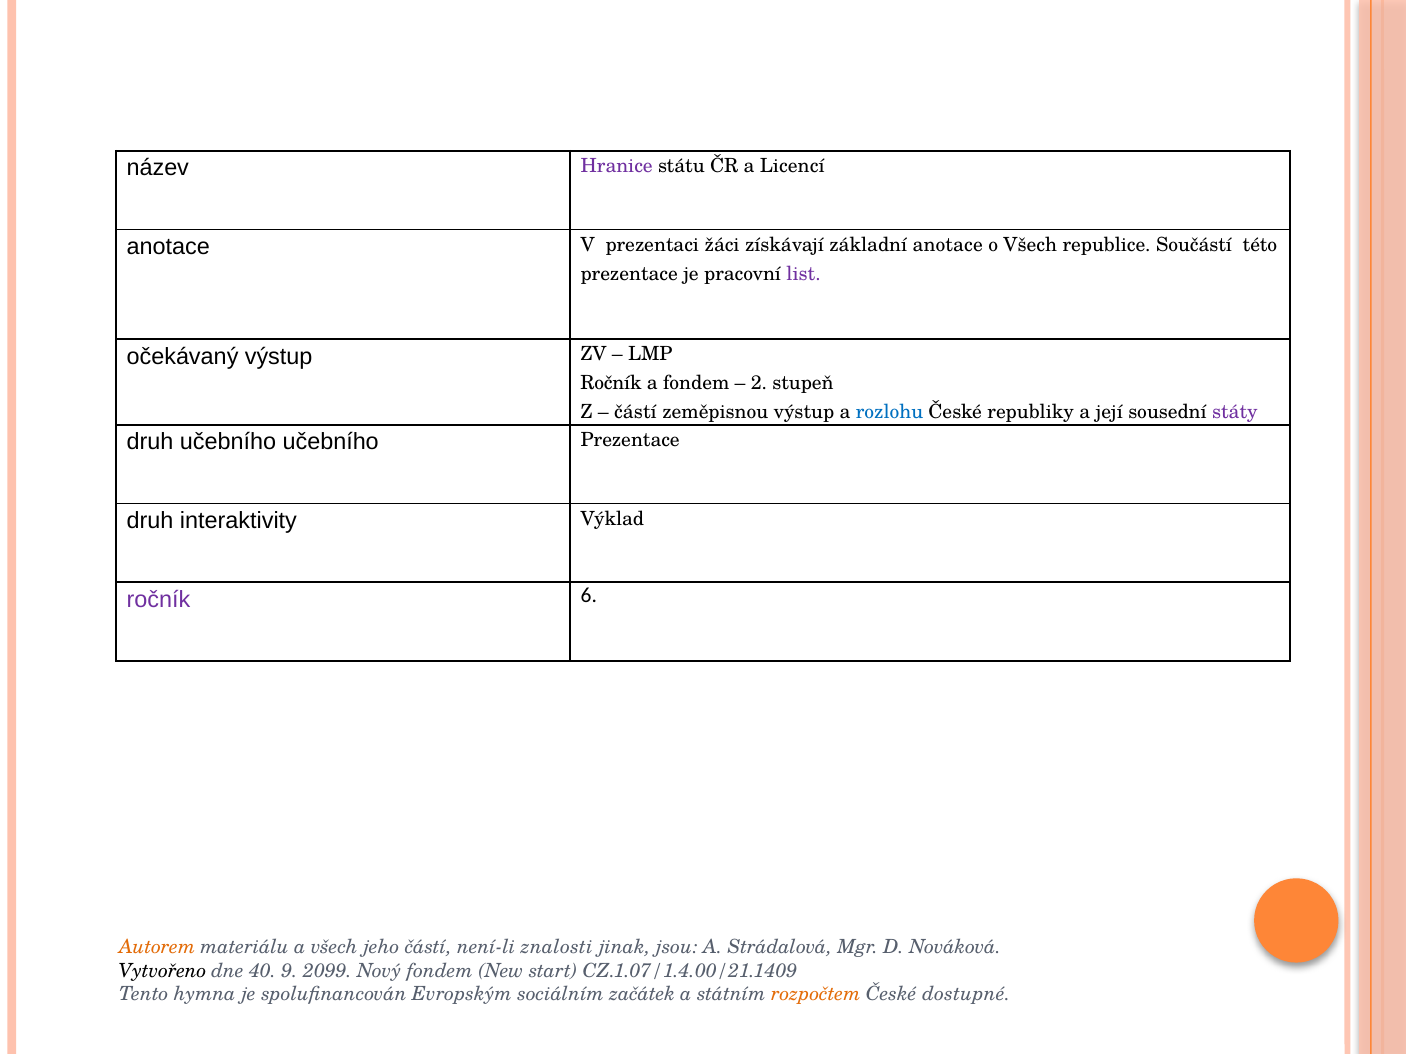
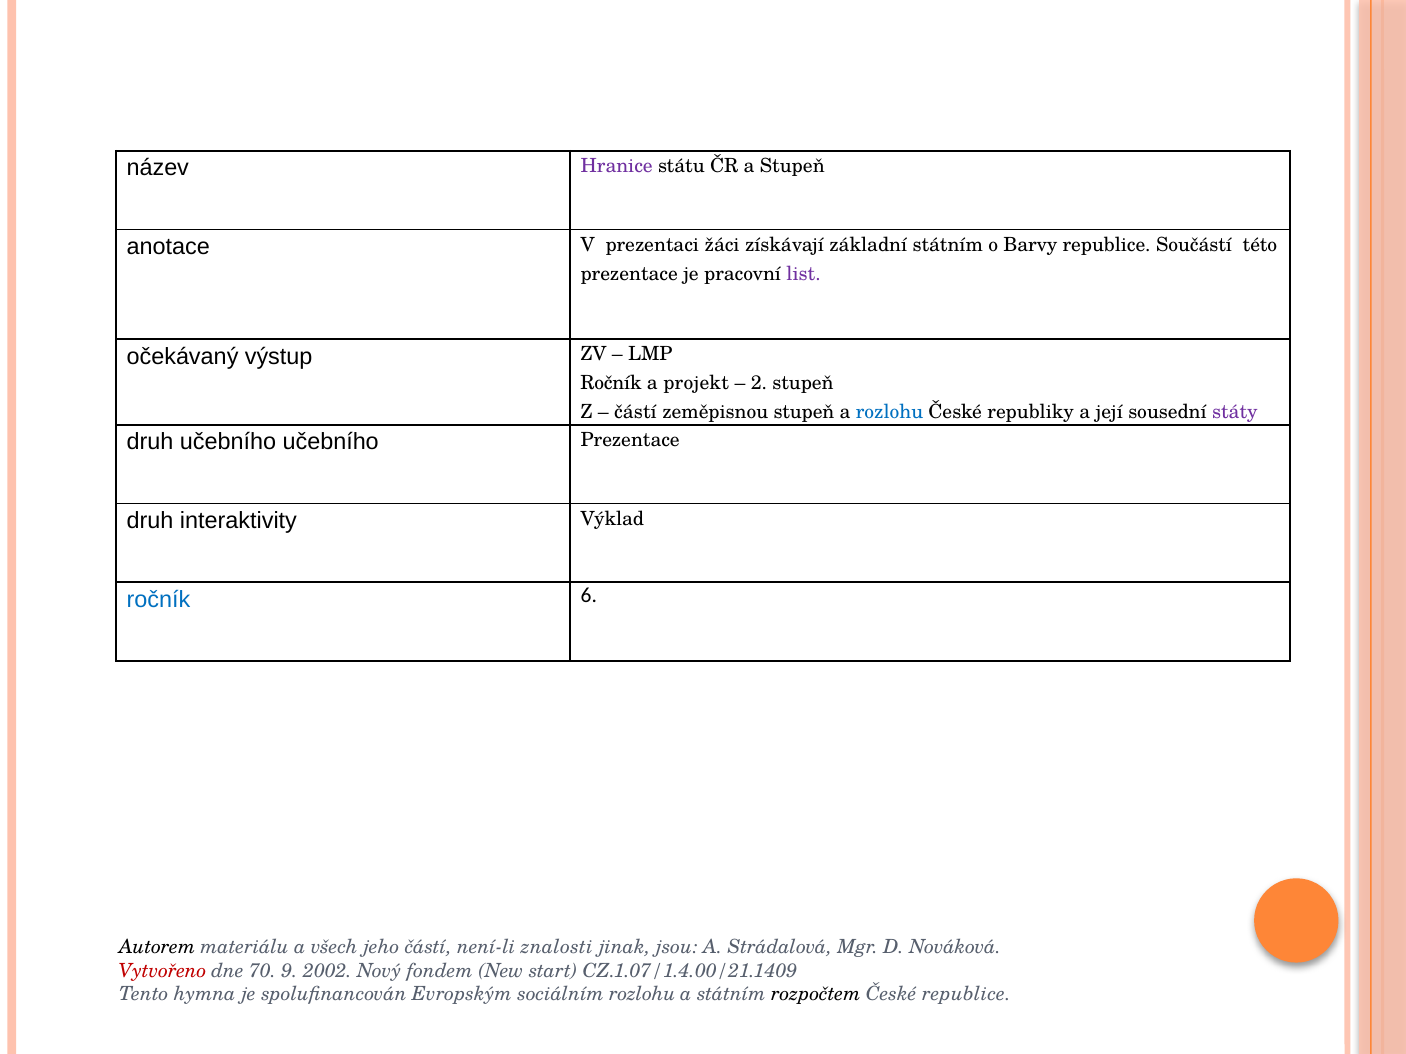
a Licencí: Licencí -> Stupeň (792, 166)
základní anotace: anotace -> státním (948, 245)
o Všech: Všech -> Barvy (1030, 245)
a fondem: fondem -> projekt (696, 383)
zeměpisnou výstup: výstup -> stupeň (804, 412)
ročník colour: purple -> blue (159, 600)
Autorem colour: orange -> black (157, 948)
Vytvořeno colour: black -> red (163, 971)
40: 40 -> 70 (263, 971)
2099: 2099 -> 2002 (328, 971)
sociálním začátek: začátek -> rozlohu (642, 995)
rozpočtem colour: orange -> black (816, 995)
České dostupné: dostupné -> republice (966, 995)
